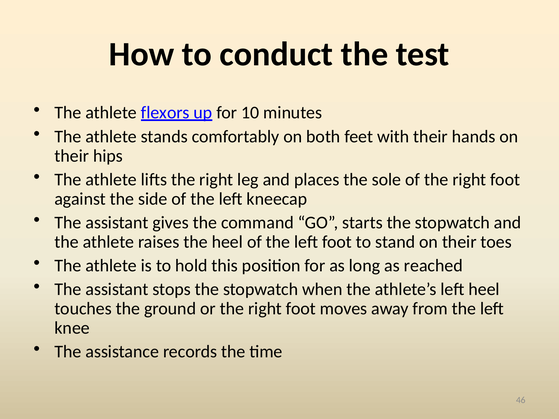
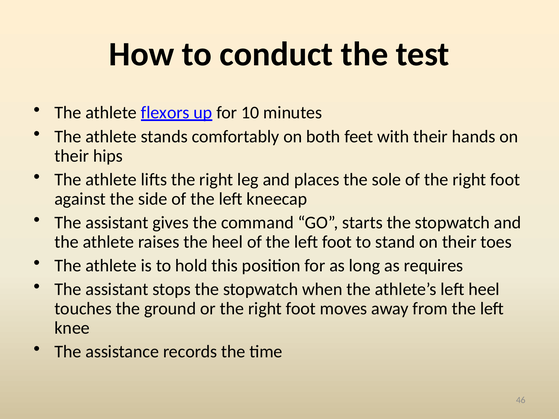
reached: reached -> requires (433, 266)
